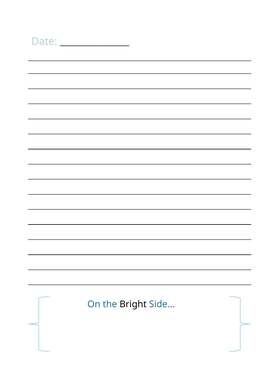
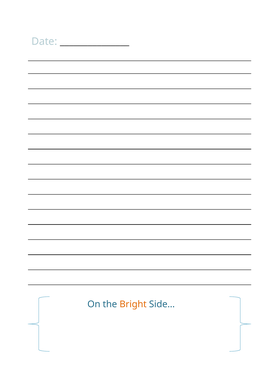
Bright colour: black -> orange (133, 304)
